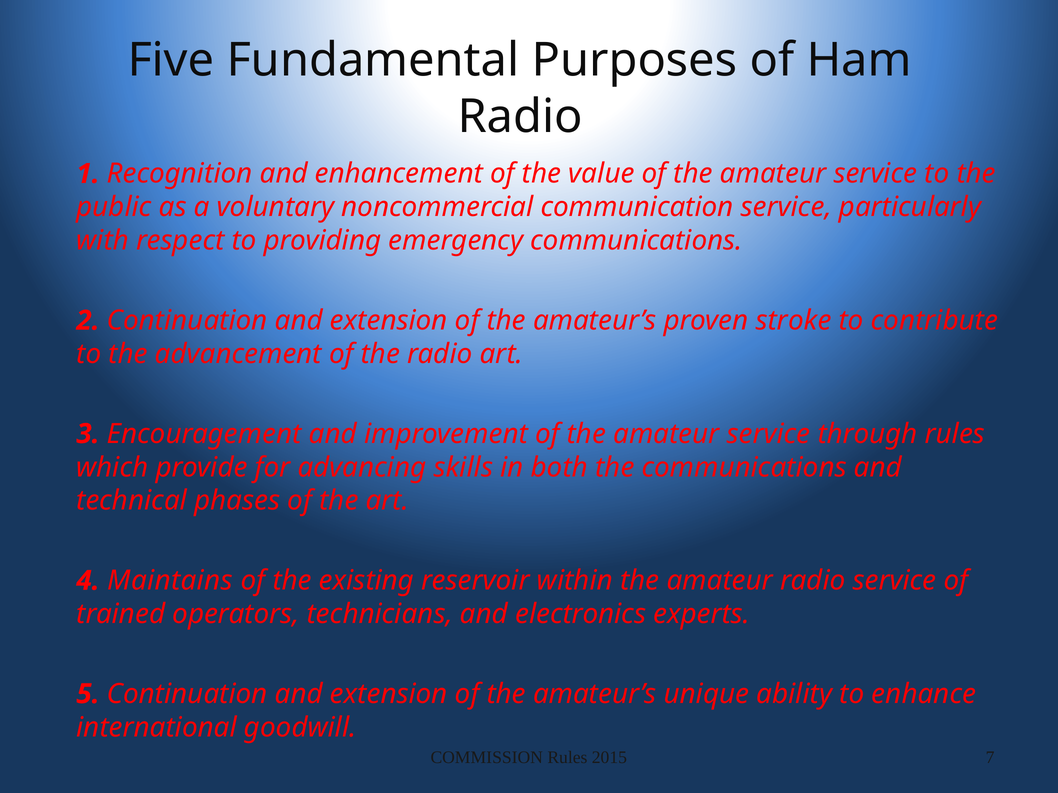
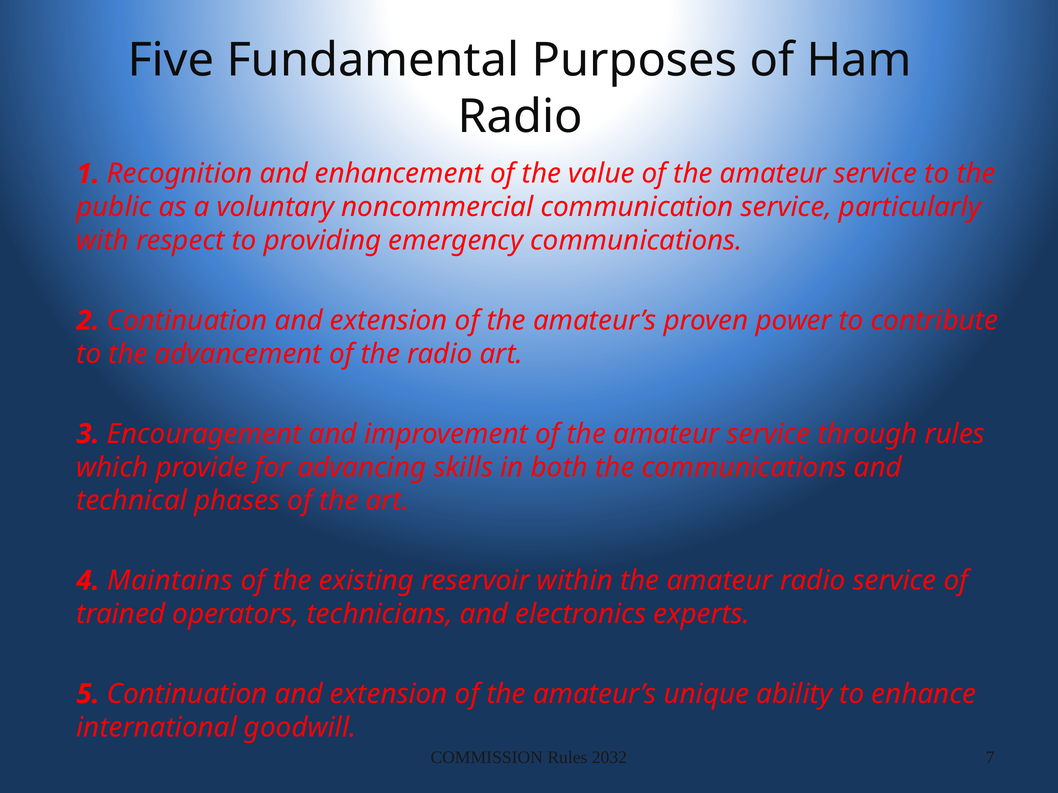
stroke: stroke -> power (794, 321)
2015: 2015 -> 2032 (609, 758)
